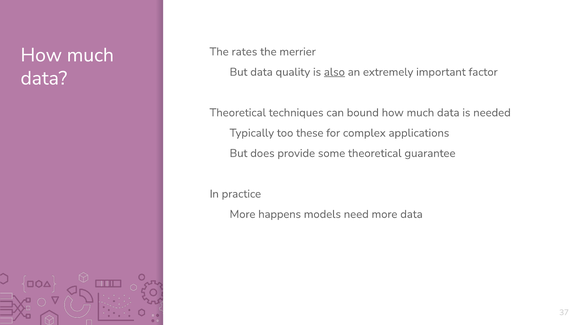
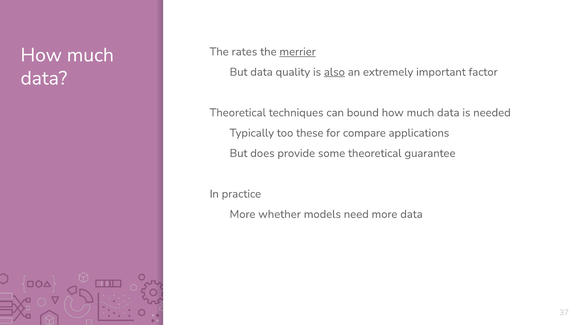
merrier underline: none -> present (298, 52)
complex: complex -> compare (364, 133)
happens: happens -> whether (280, 214)
